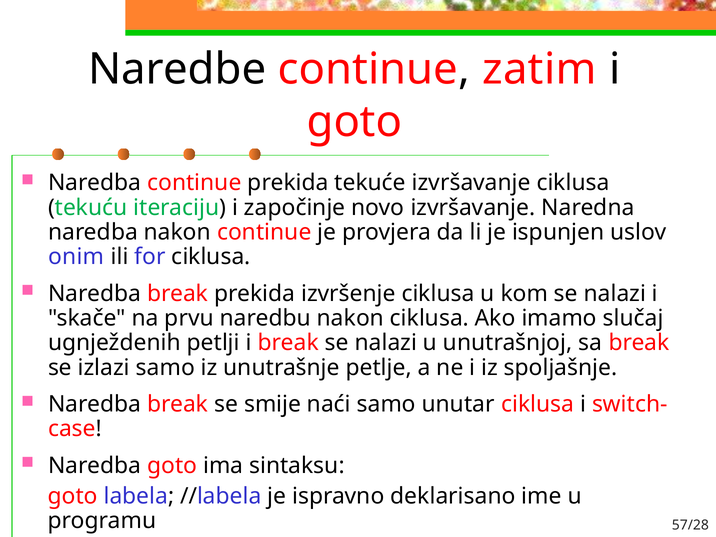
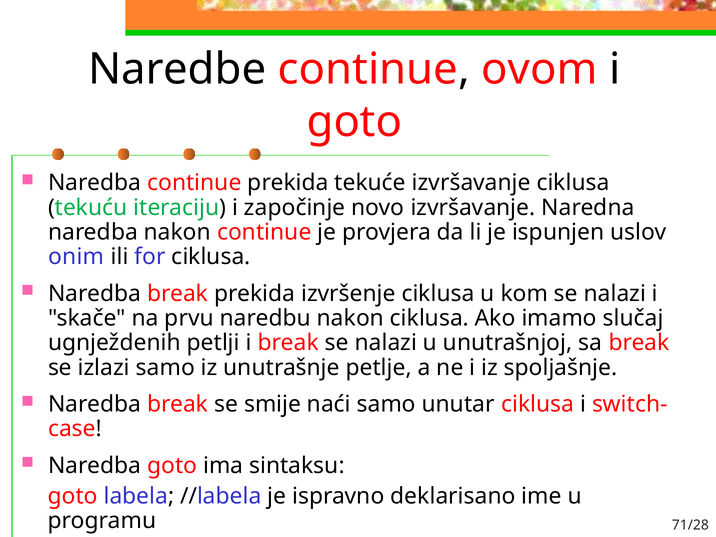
zatim: zatim -> ovom (540, 69)
57/28: 57/28 -> 71/28 (690, 525)
